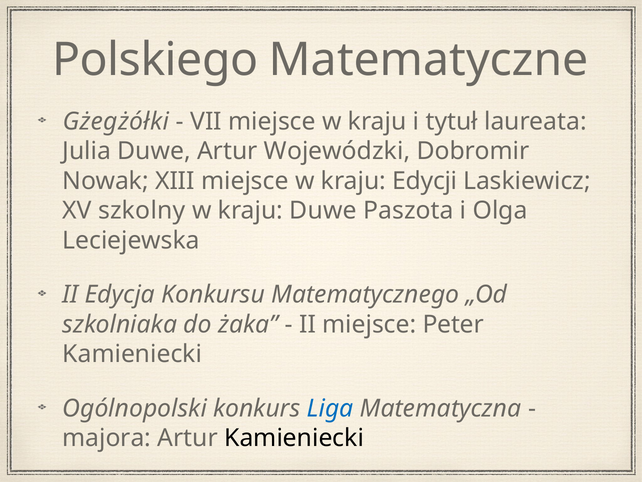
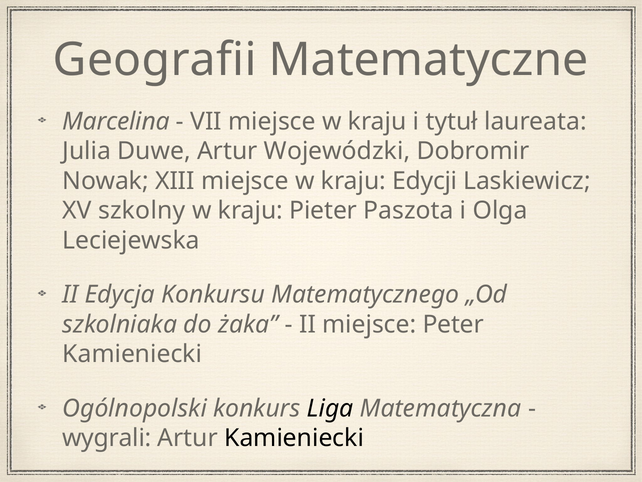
Polskiego: Polskiego -> Geografii (155, 60)
Gżegżółki: Gżegżółki -> Marcelina (116, 121)
kraju Duwe: Duwe -> Pieter (323, 210)
Liga colour: blue -> black (330, 408)
majora: majora -> wygrali (107, 438)
